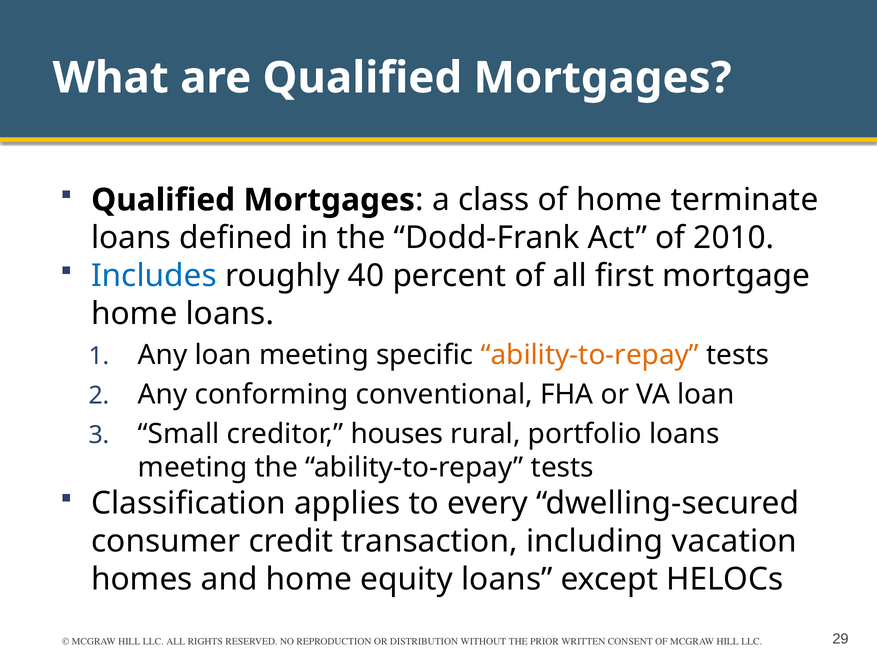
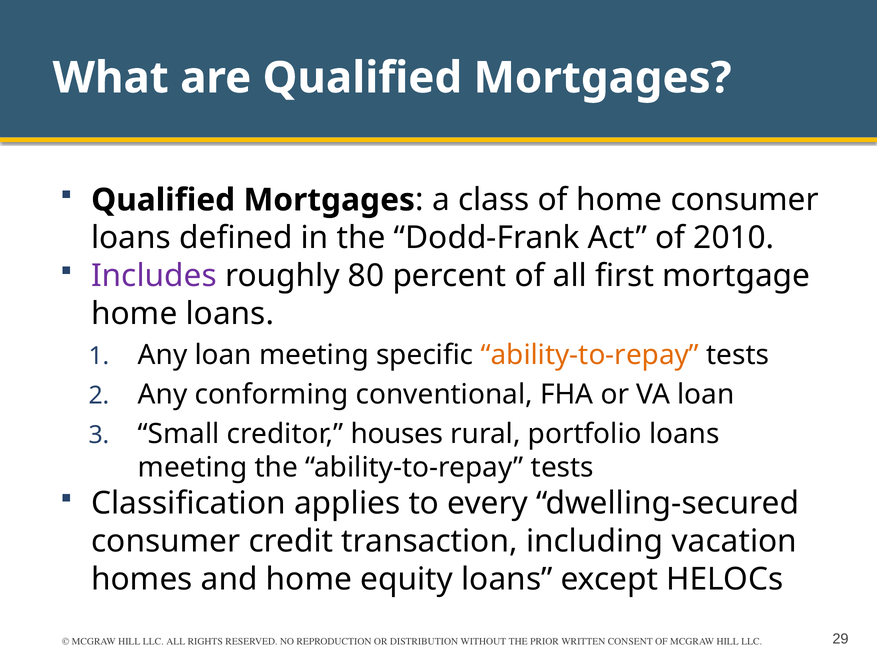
home terminate: terminate -> consumer (745, 200)
Includes colour: blue -> purple (154, 276)
40: 40 -> 80 (366, 276)
